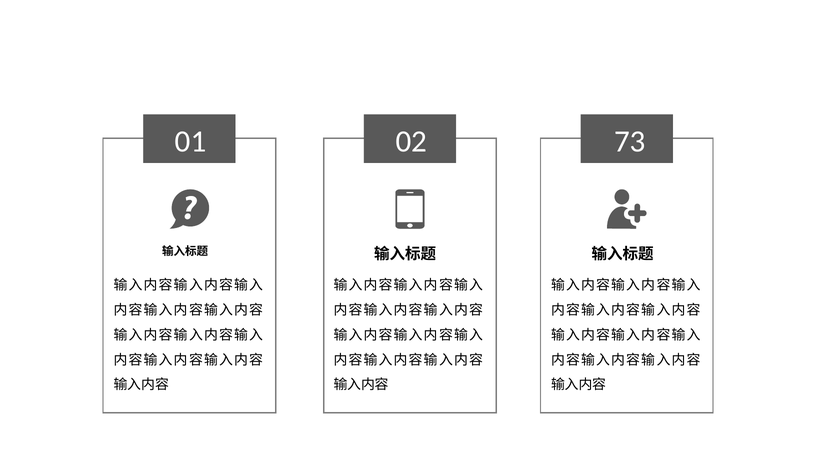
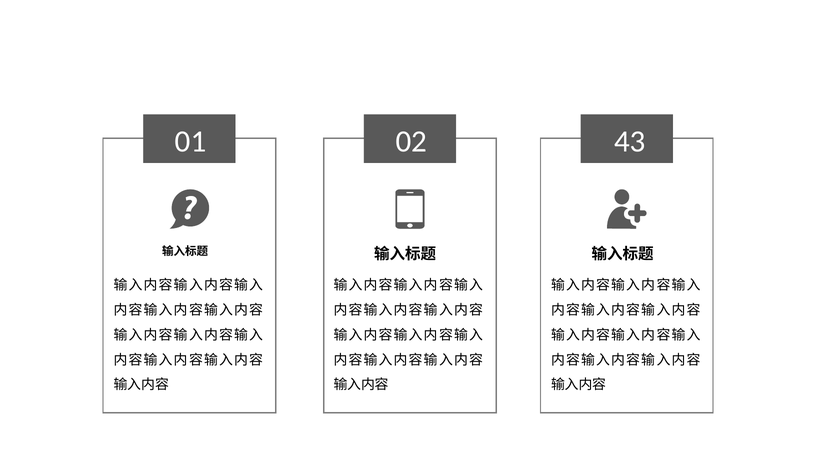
73: 73 -> 43 (630, 141)
